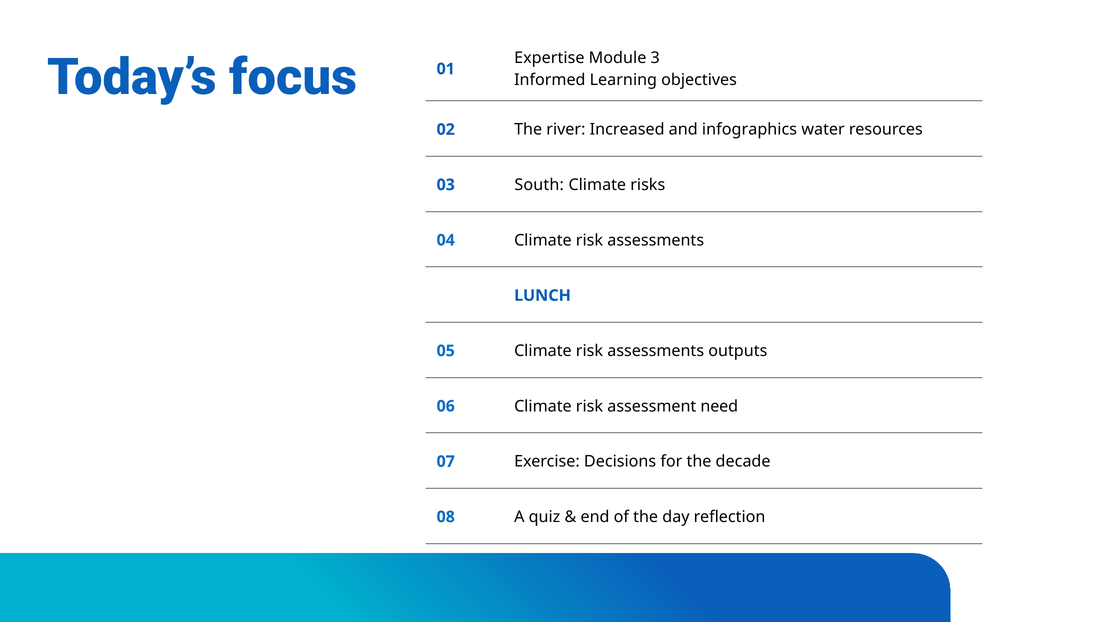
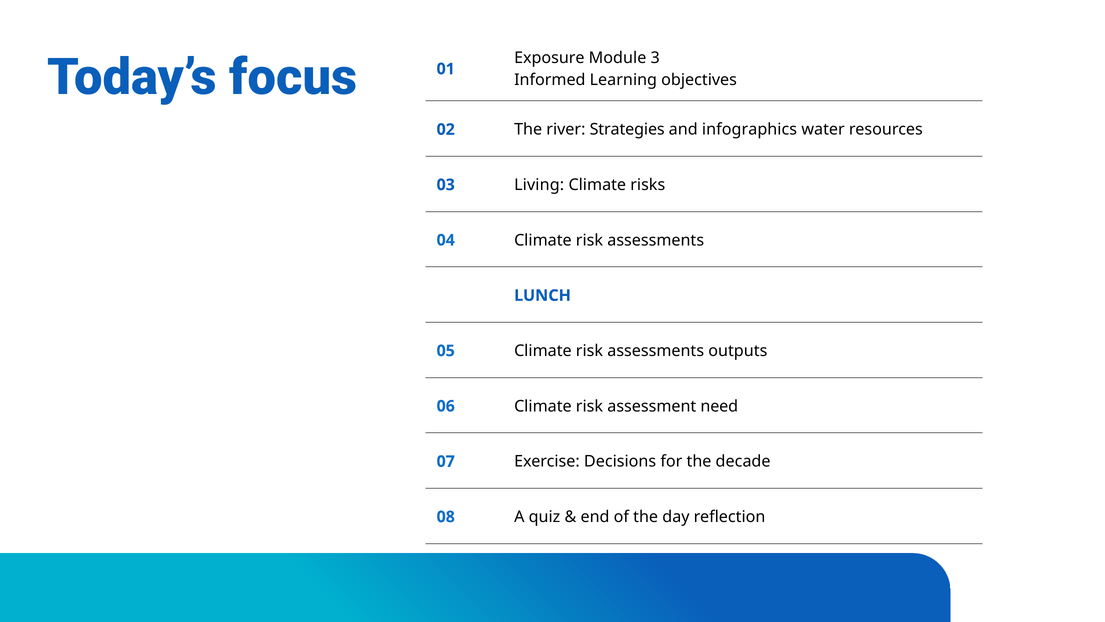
Expertise: Expertise -> Exposure (549, 58)
Increased: Increased -> Strategies (627, 129)
South: South -> Living (539, 185)
